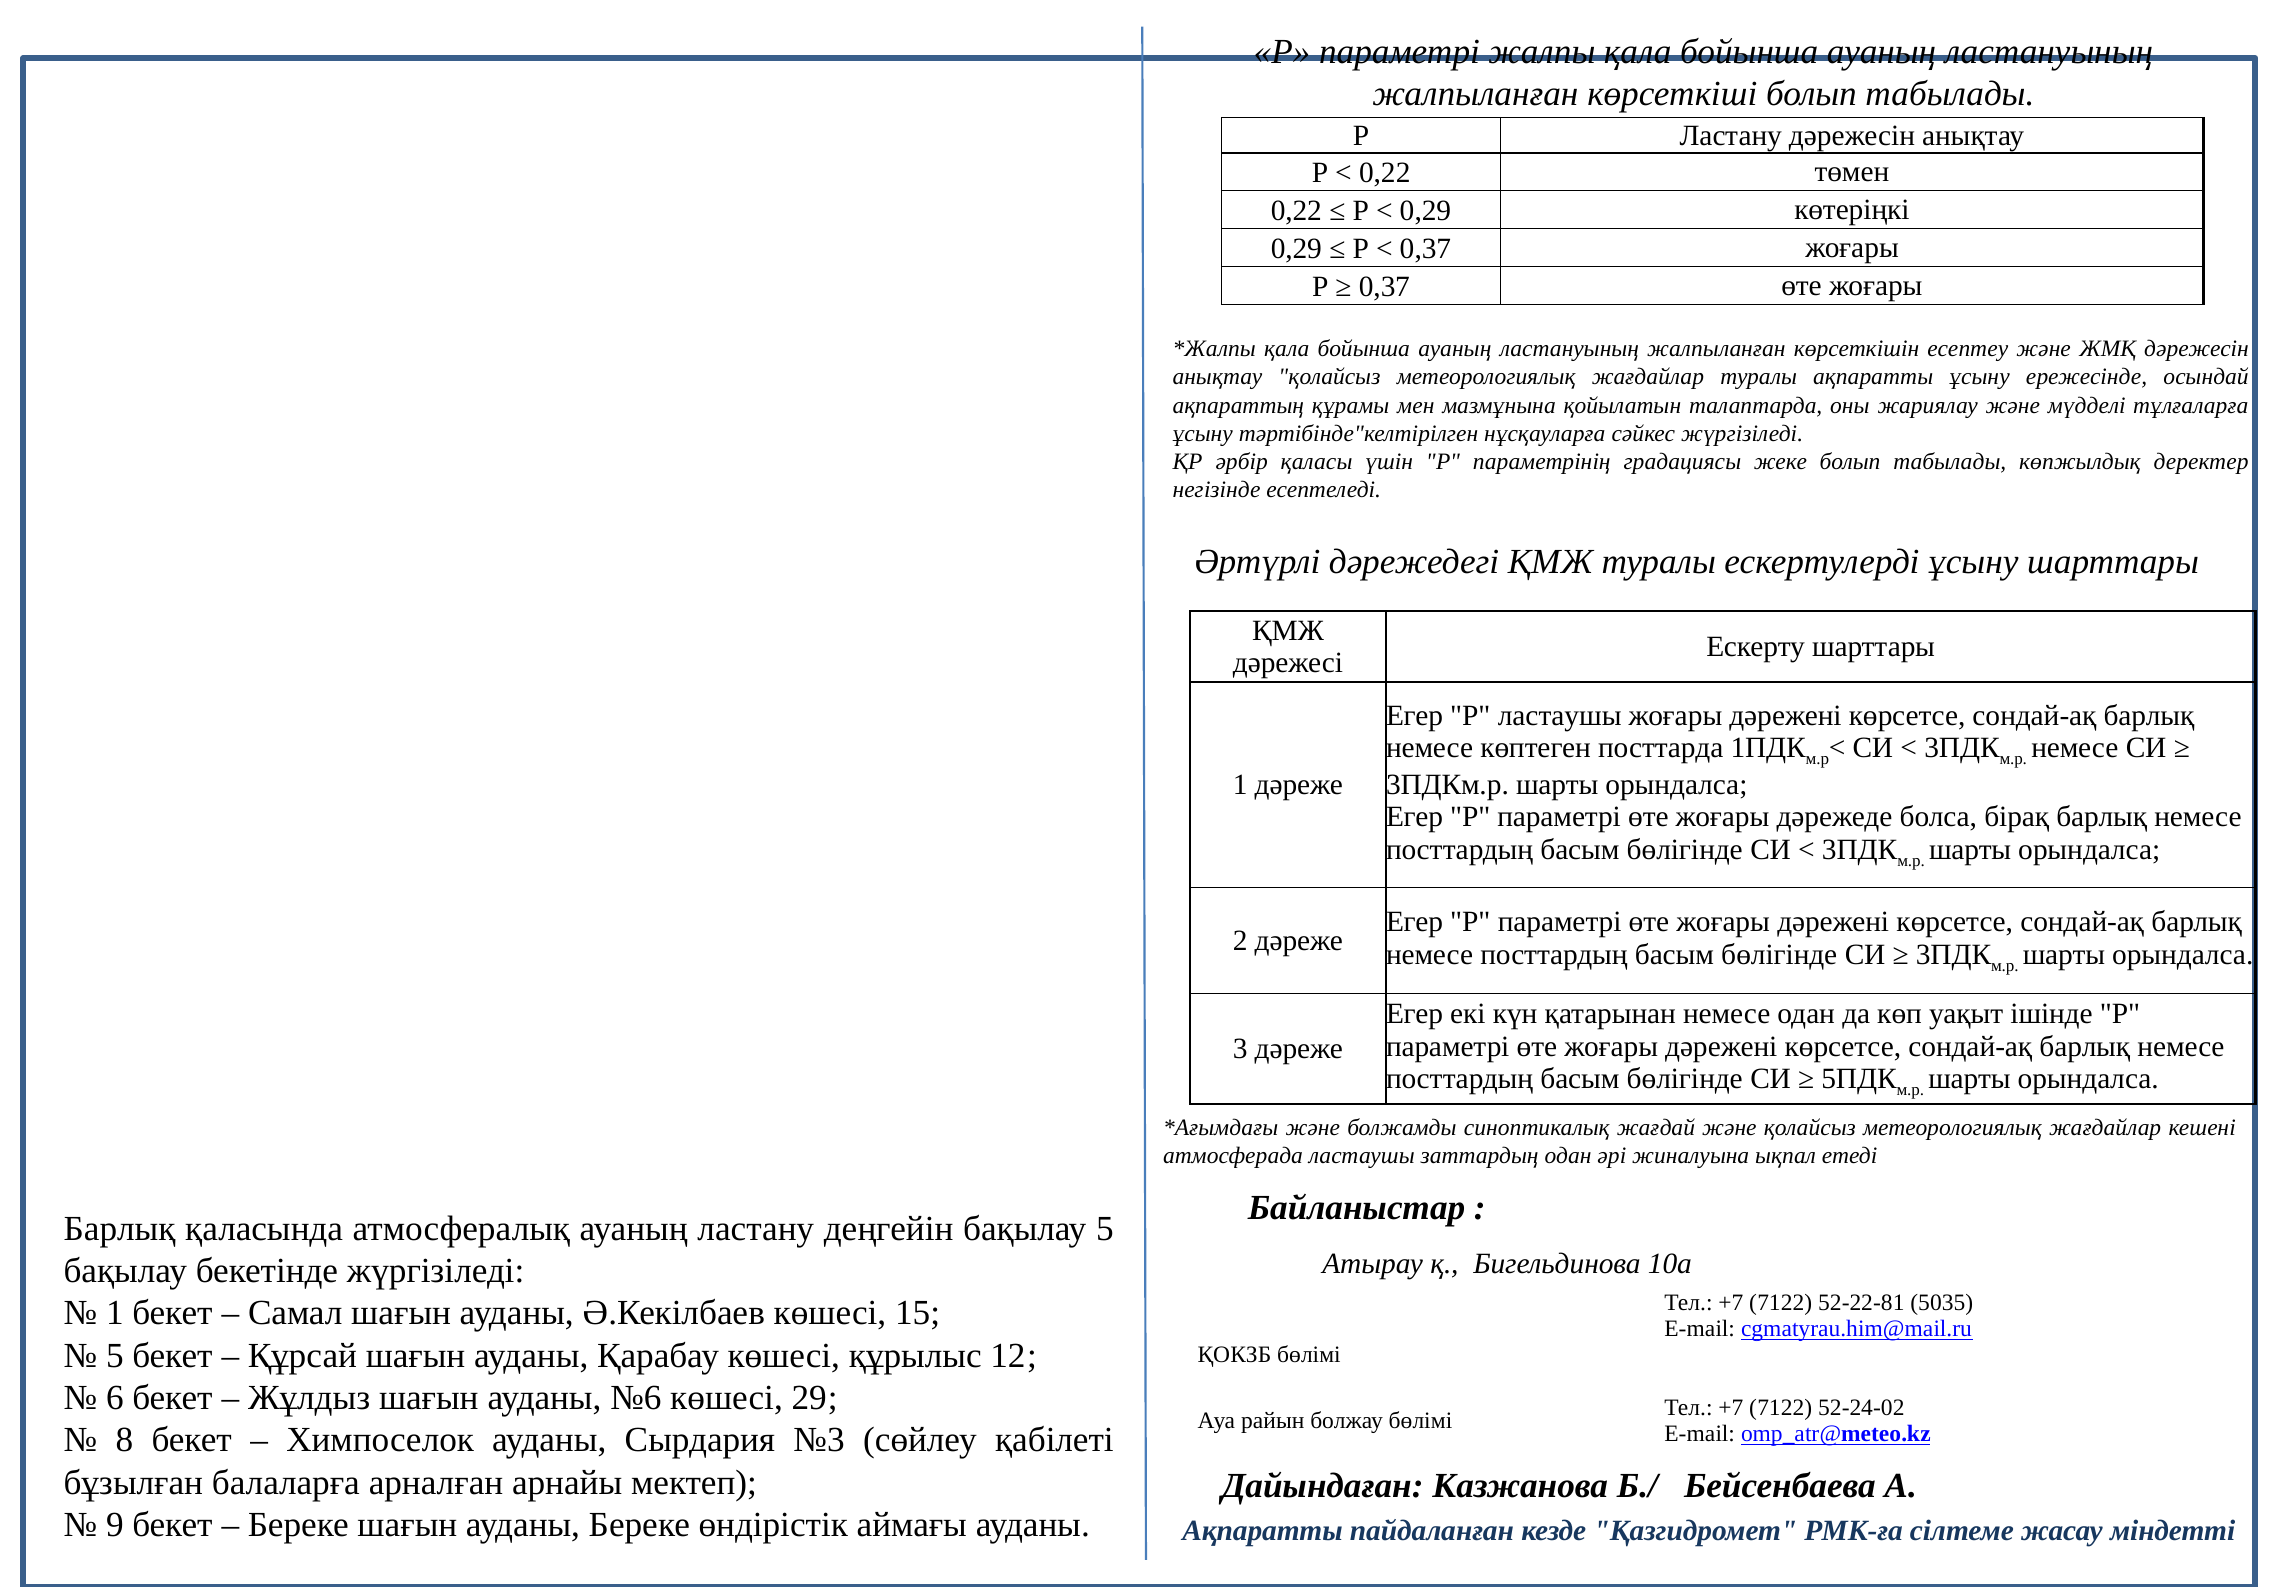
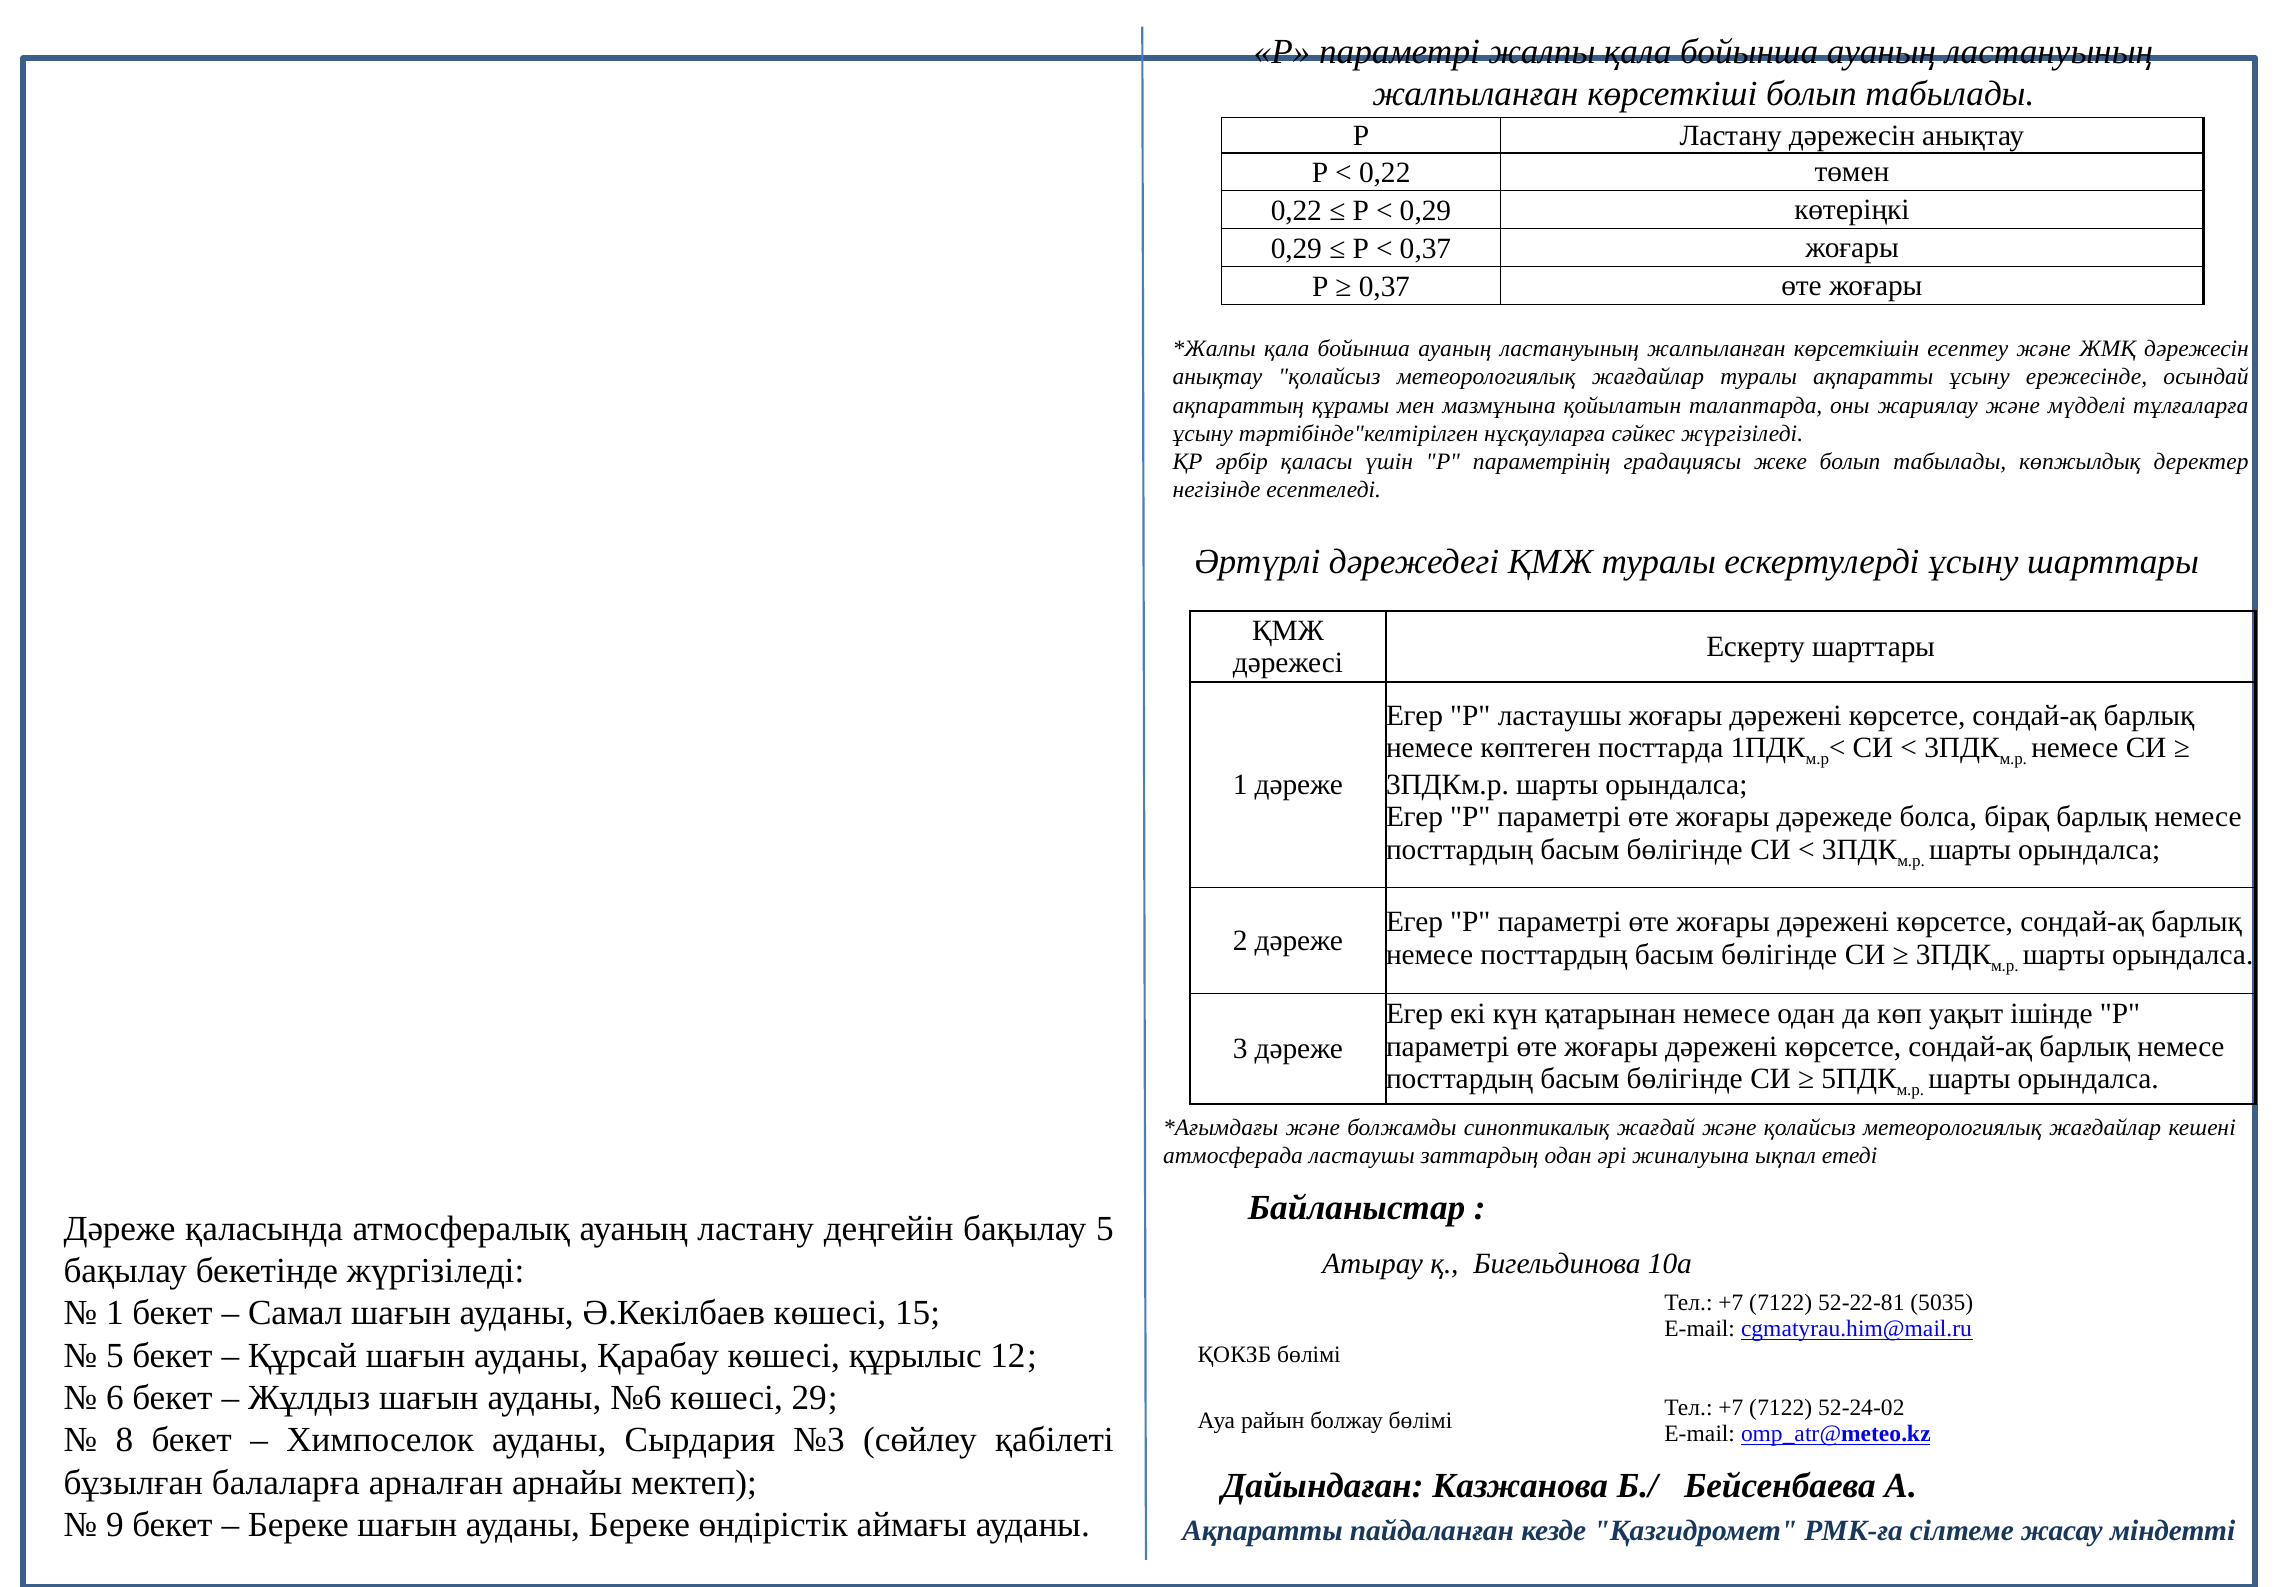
Барлық: Барлық -> Дәреже (120, 1228)
